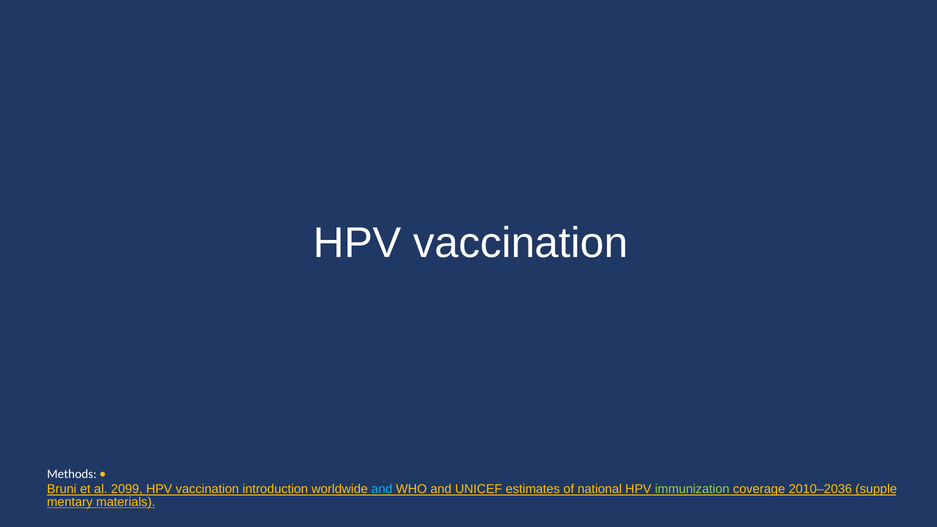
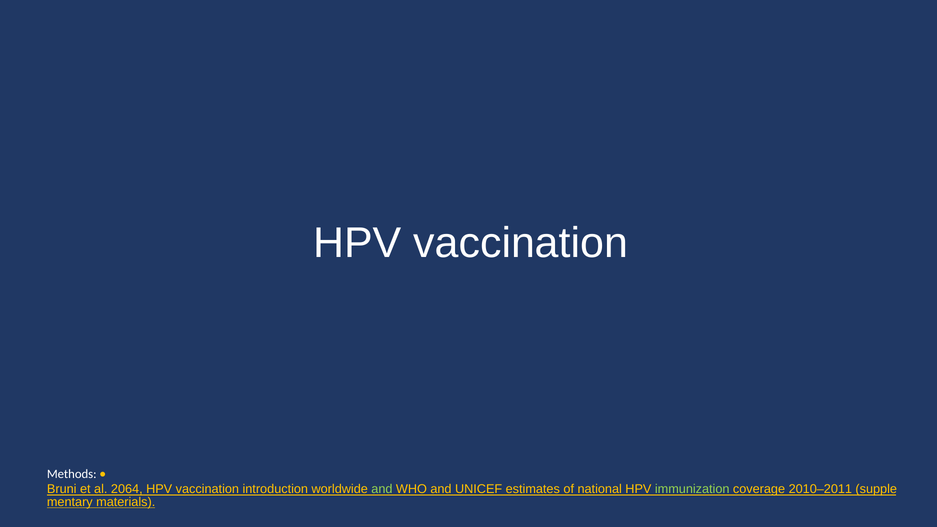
2099: 2099 -> 2064 (127, 489)
and colour: light blue -> light green (382, 489)
2010–2036: 2010–2036 -> 2010–2011 (820, 489)
